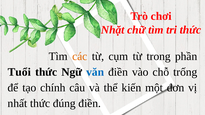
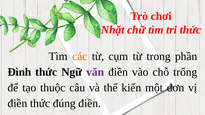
Tuổi: Tuổi -> Đình (19, 72)
văn colour: blue -> purple (95, 72)
chính: chính -> thuộc (53, 88)
nhất: nhất -> điền (17, 104)
